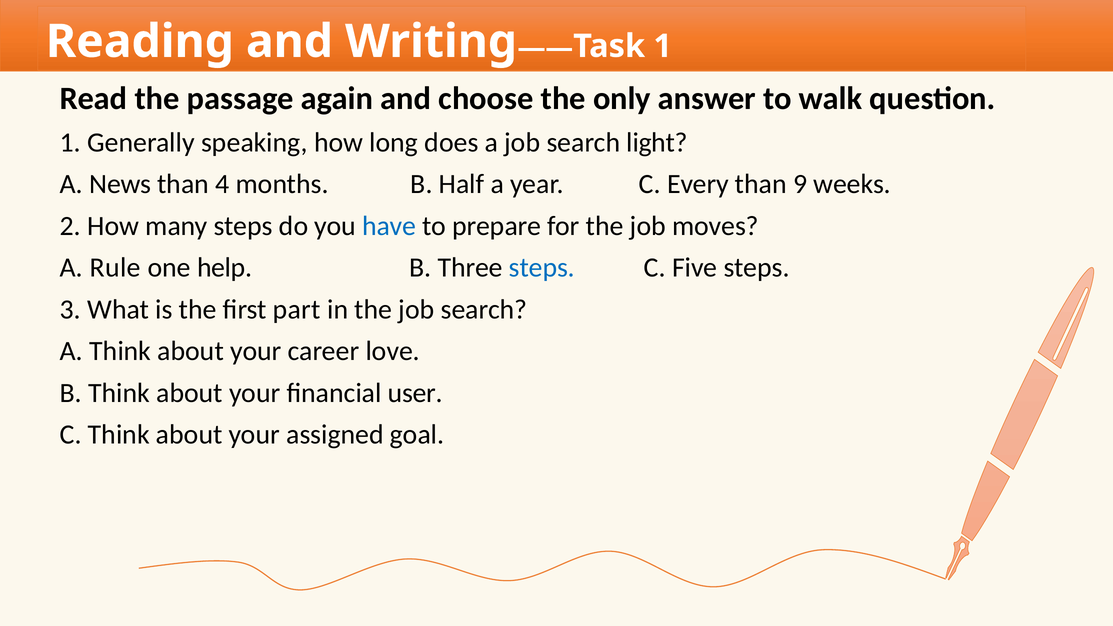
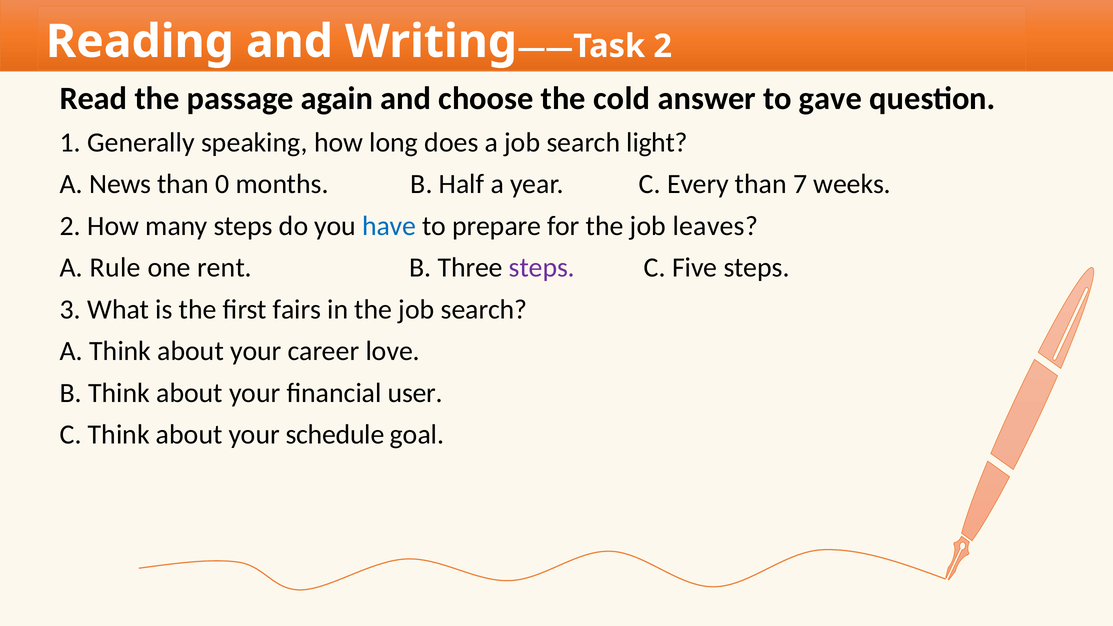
1: 1 -> 2 (663, 46)
only: only -> cold (622, 98)
walk: walk -> gave (830, 98)
4: 4 -> 0 (222, 184)
9: 9 -> 7 (800, 184)
moves: moves -> leaves (715, 226)
help: help -> rent (224, 268)
steps colour: blue -> purple (542, 268)
part: part -> fairs (297, 310)
assigned: assigned -> schedule (335, 435)
